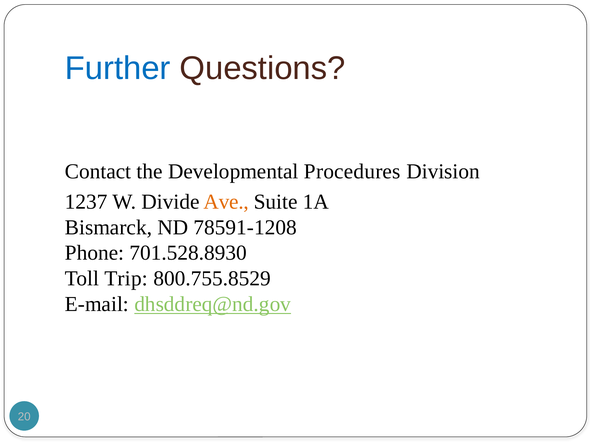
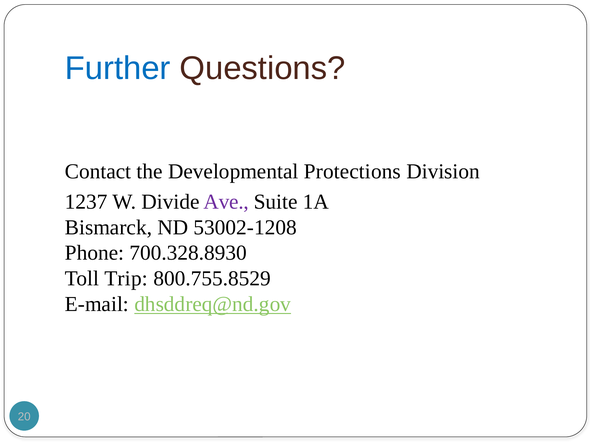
Procedures: Procedures -> Protections (352, 172)
Ave colour: orange -> purple (226, 202)
78591-1208: 78591-1208 -> 53002-1208 (245, 227)
701.528.8930: 701.528.8930 -> 700.328.8930 (188, 253)
